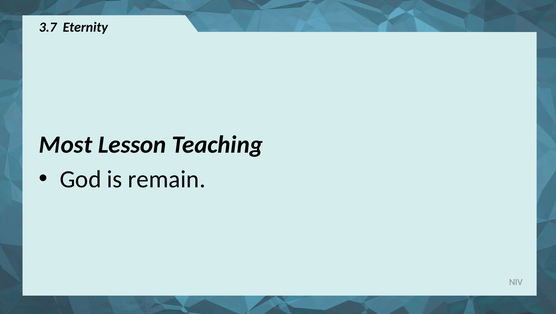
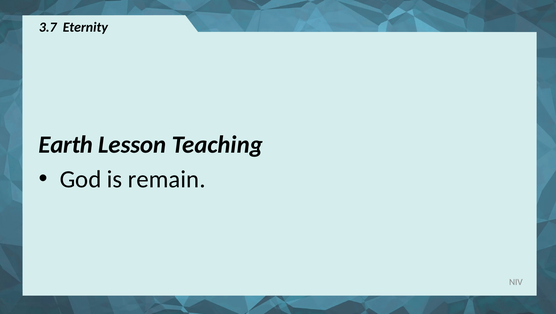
Most: Most -> Earth (66, 144)
